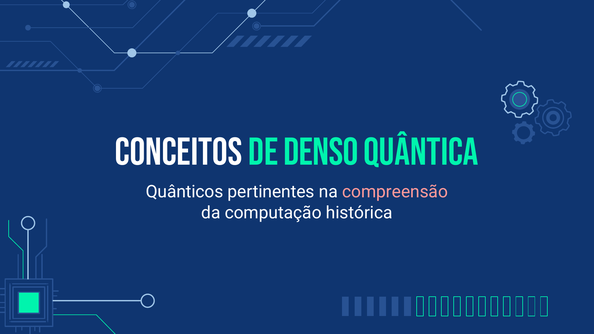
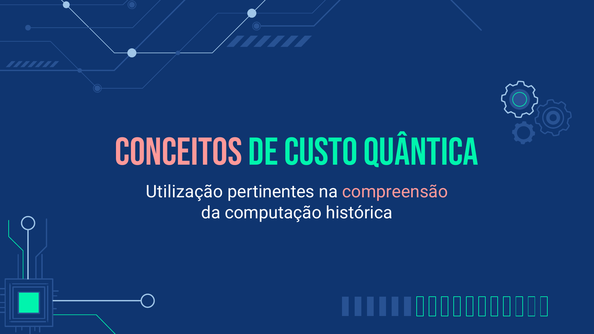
Conceitos colour: white -> pink (179, 152)
denso: denso -> custo (321, 152)
Quânticos: Quânticos -> Utilização (184, 192)
